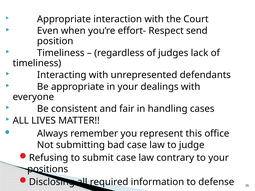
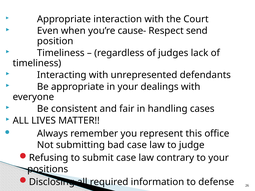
effort-: effort- -> cause- (132, 31)
